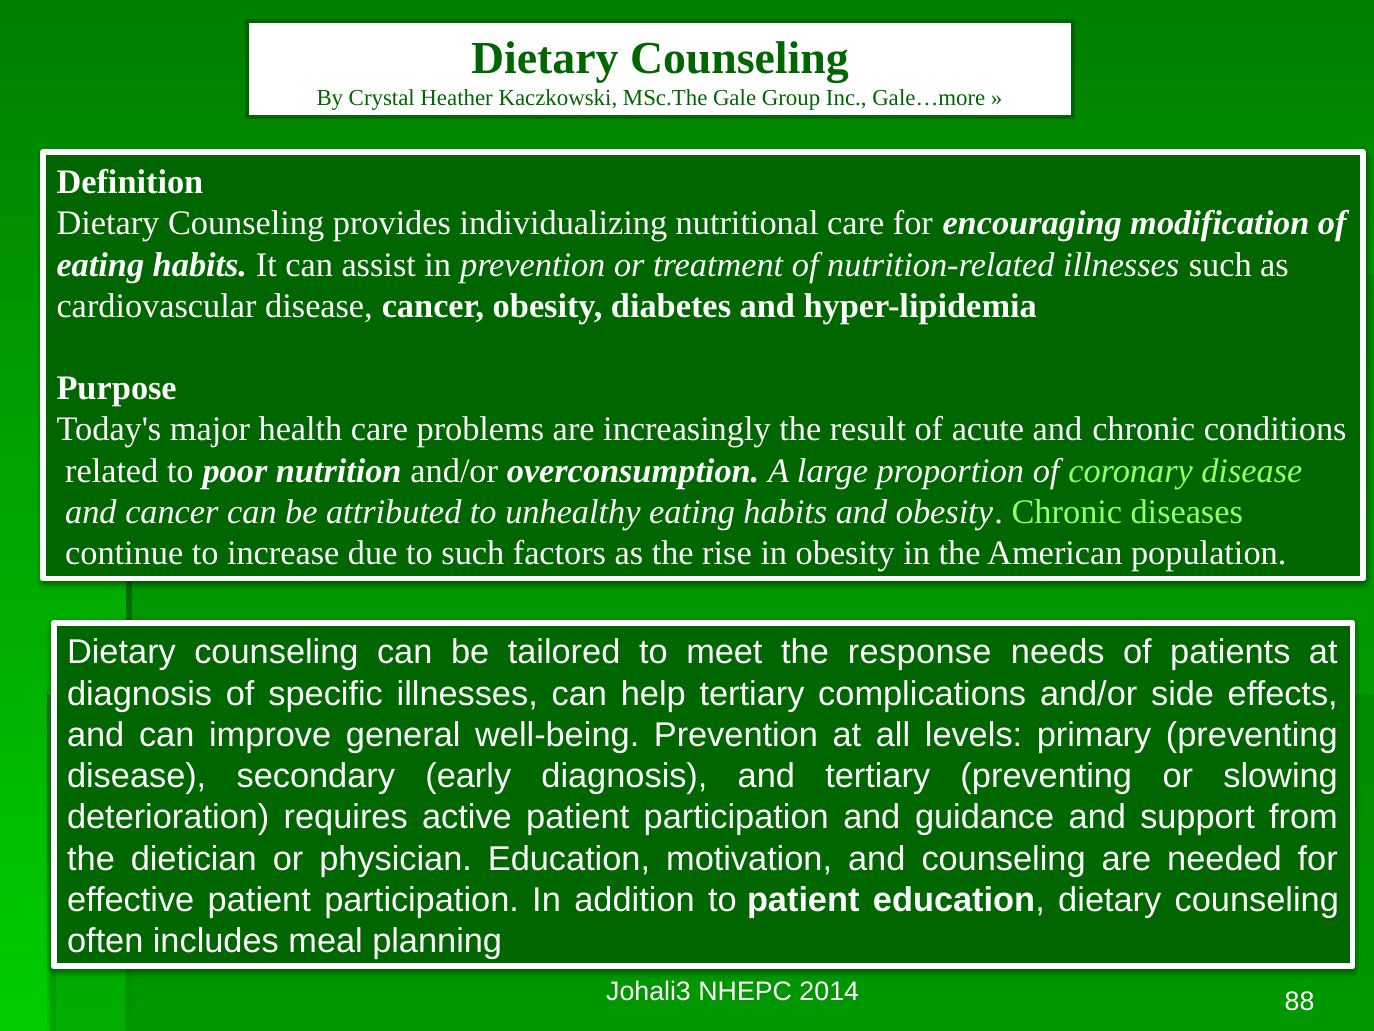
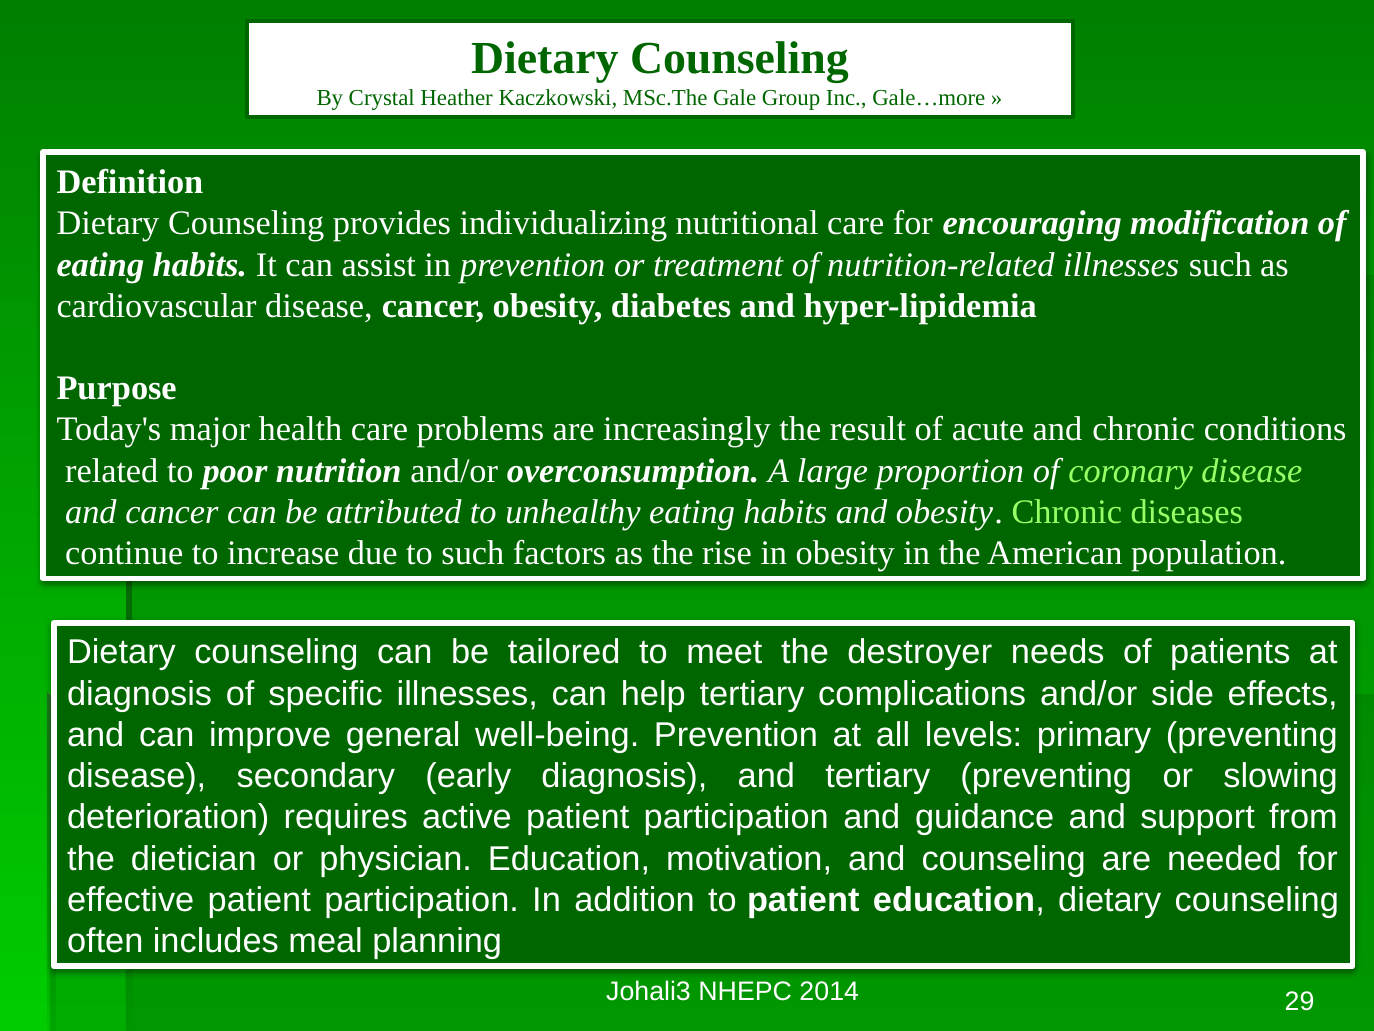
response: response -> destroyer (920, 652)
88: 88 -> 29 (1300, 1002)
